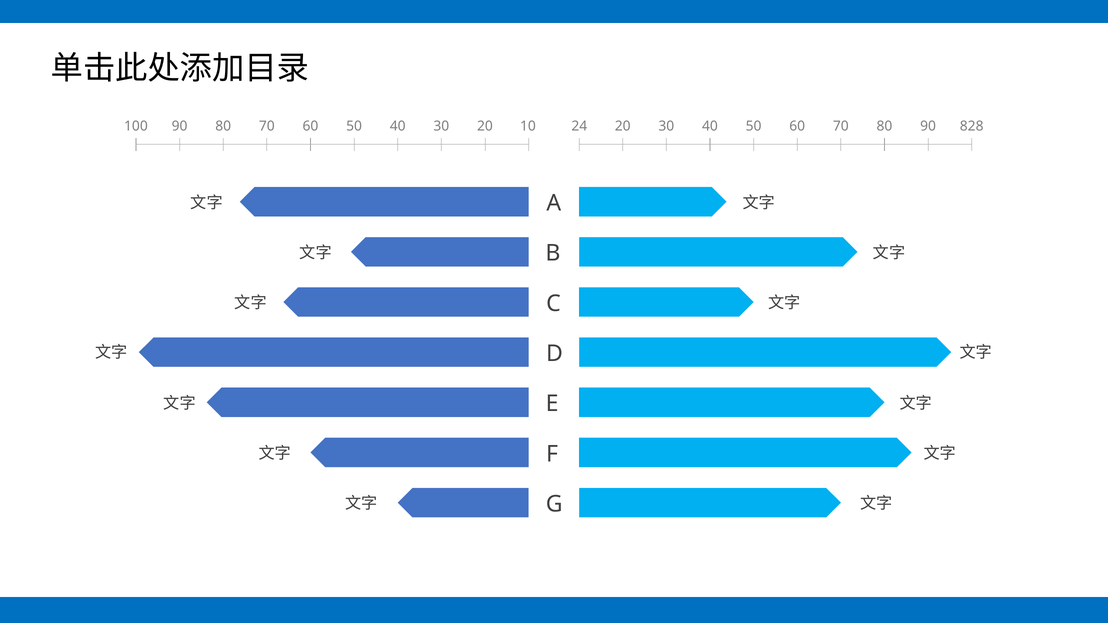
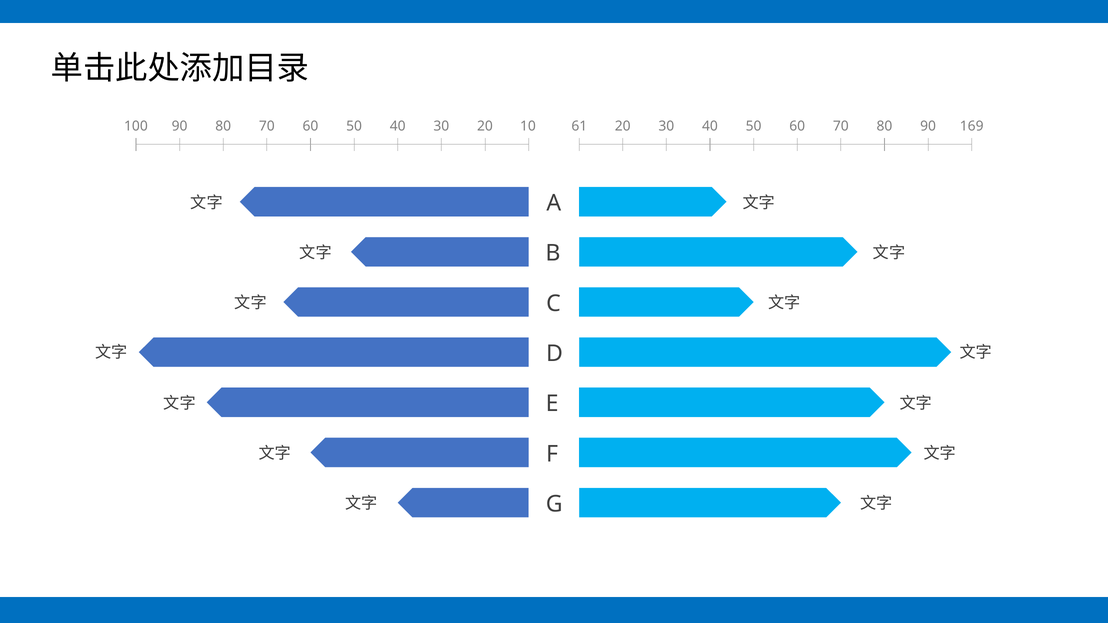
24: 24 -> 61 (579, 126)
828: 828 -> 169 (972, 126)
